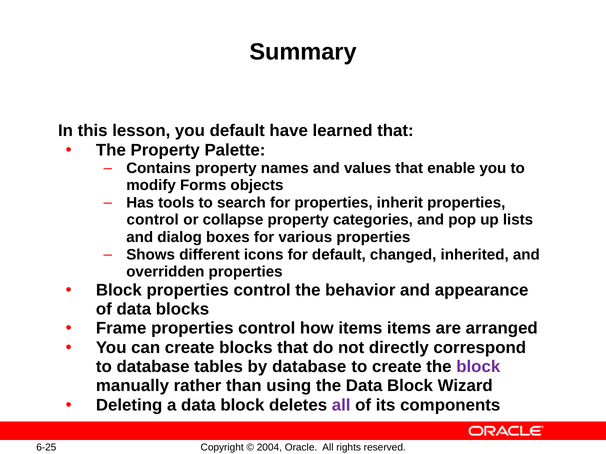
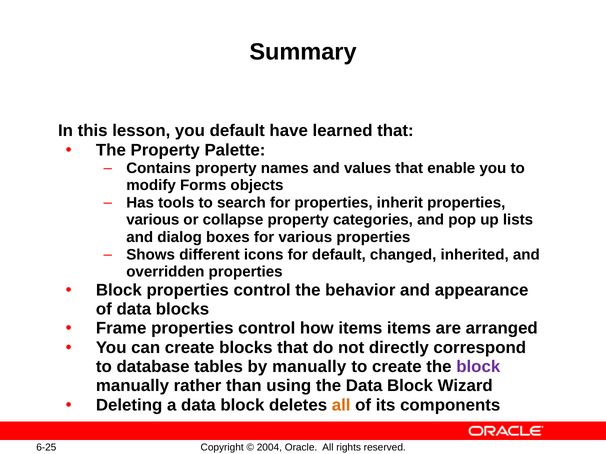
control: control -> various (153, 220)
by database: database -> manually (309, 367)
all colour: purple -> orange (341, 406)
